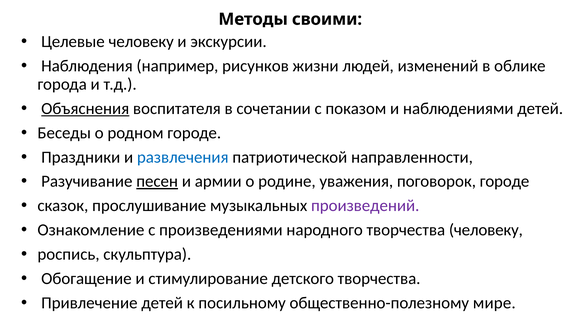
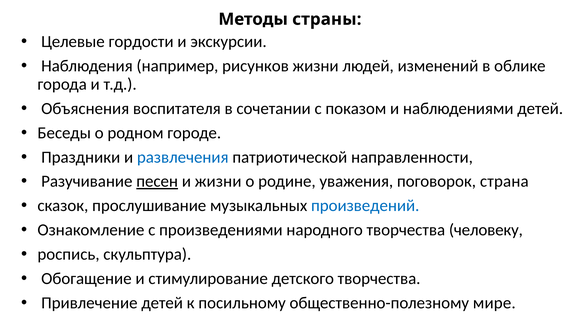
своими: своими -> страны (327, 19)
Целевые человеку: человеку -> гордости (141, 42)
Объяснения underline: present -> none (85, 109)
и армии: армии -> жизни (218, 182)
поговорок городе: городе -> страна (504, 182)
произведений colour: purple -> blue (365, 206)
